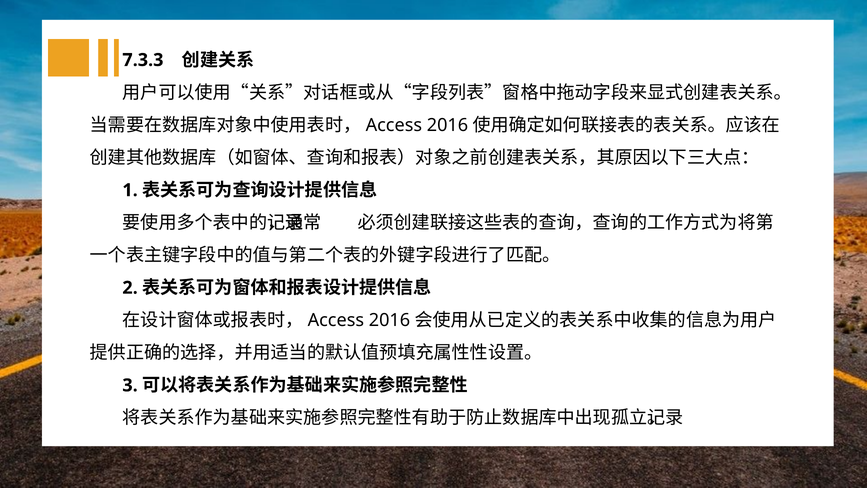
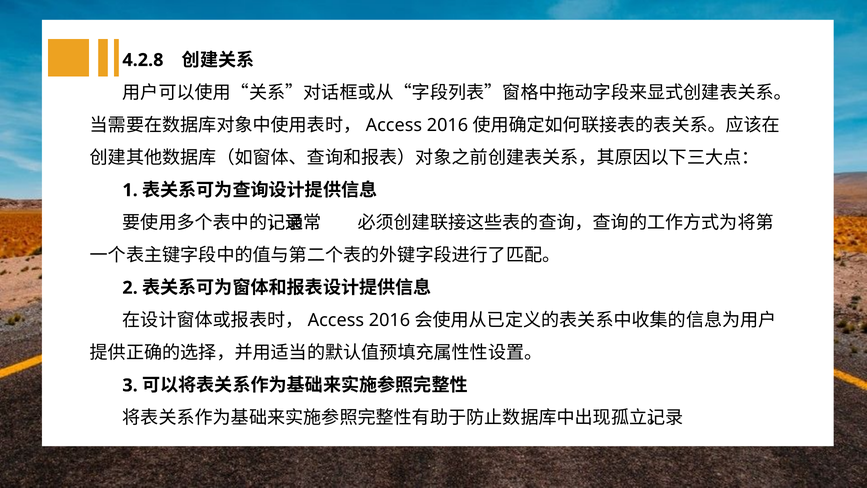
7.3.3: 7.3.3 -> 4.2.8 (143, 60)
